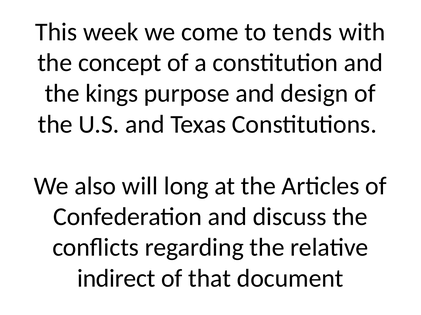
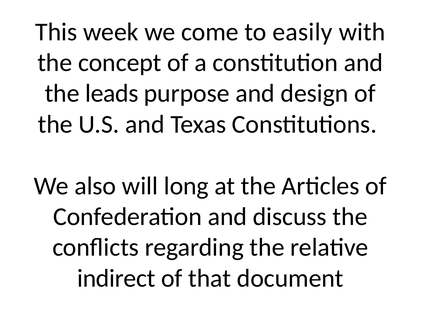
tends: tends -> easily (303, 32)
kings: kings -> leads (112, 94)
